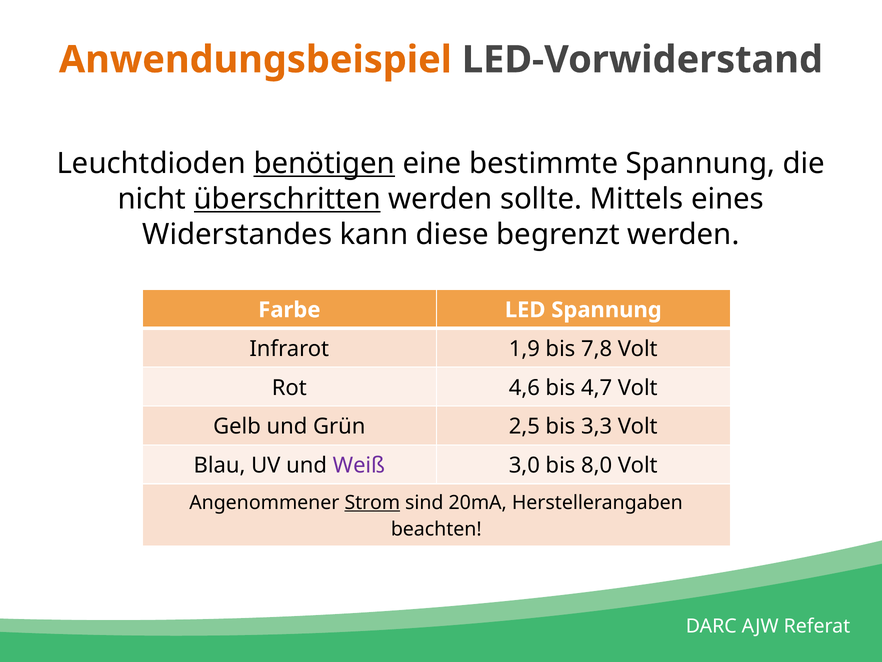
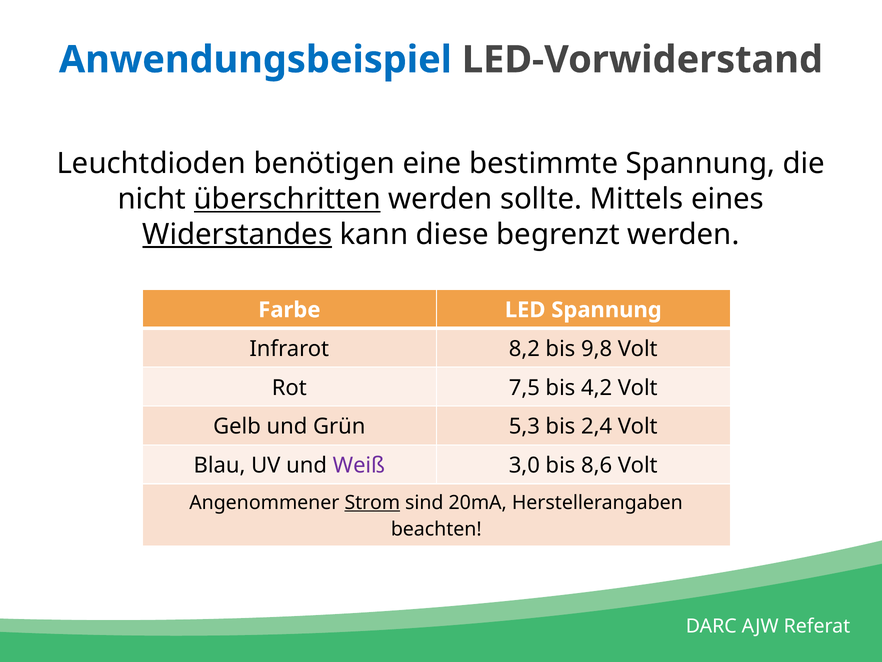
Anwendungsbeispiel colour: orange -> blue (255, 60)
benötigen underline: present -> none (324, 164)
Widerstandes underline: none -> present (237, 234)
1,9: 1,9 -> 8,2 (524, 349)
7,8: 7,8 -> 9,8 (597, 349)
4,6: 4,6 -> 7,5 (524, 387)
4,7: 4,7 -> 4,2 (597, 387)
2,5: 2,5 -> 5,3 (524, 426)
3,3: 3,3 -> 2,4 (597, 426)
8,0: 8,0 -> 8,6 (597, 465)
